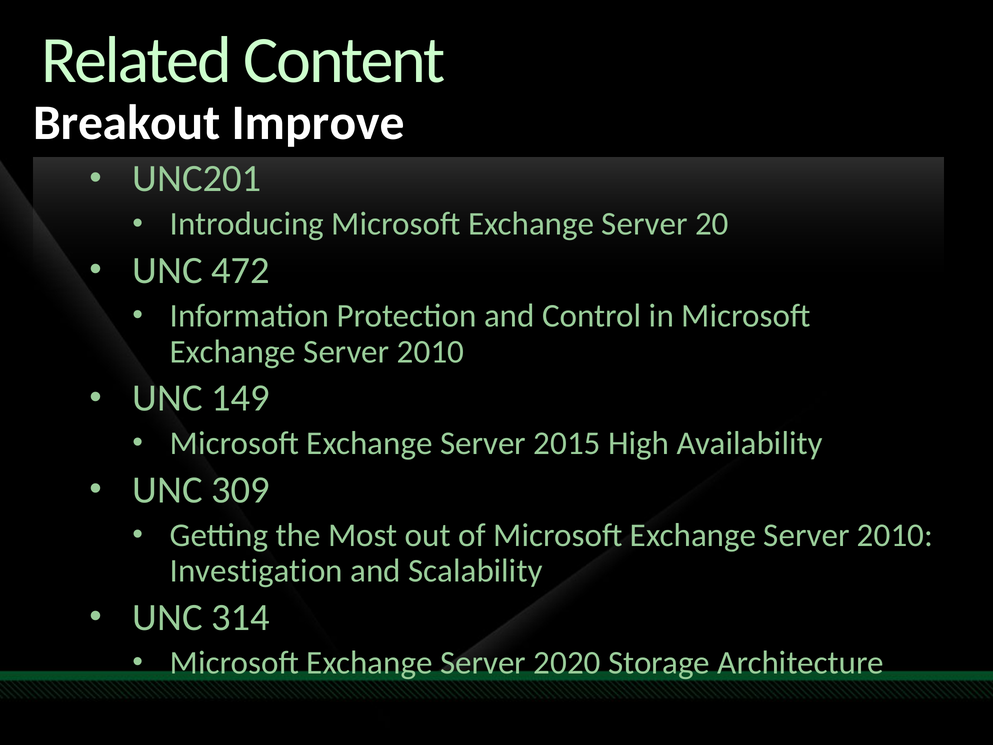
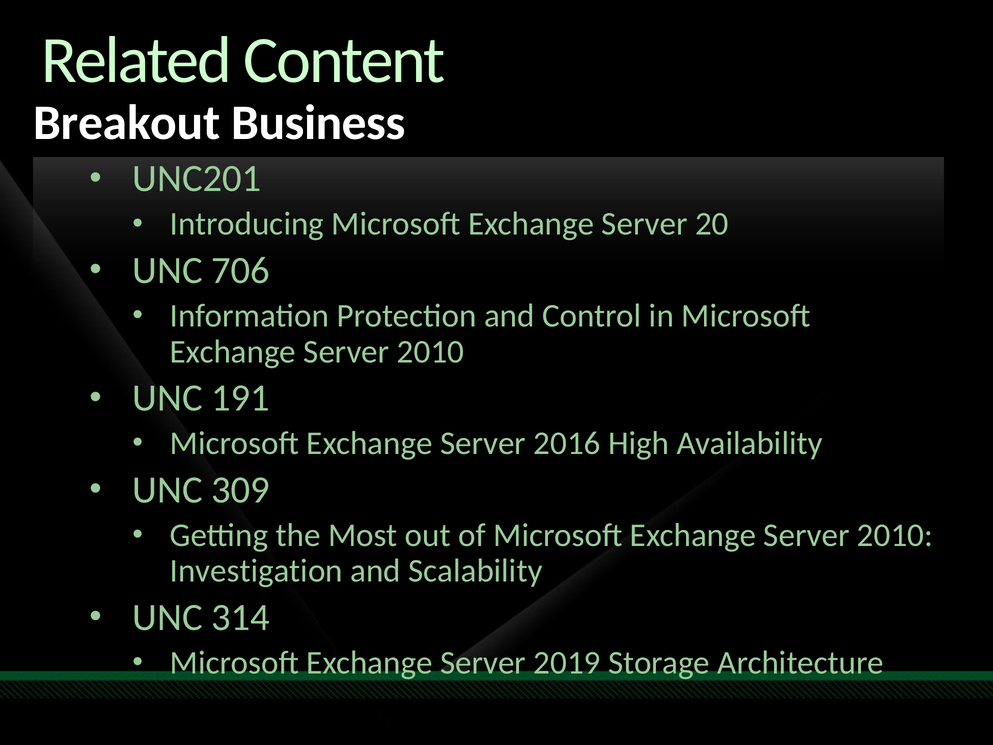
Improve: Improve -> Business (318, 123)
472: 472 -> 706 (241, 270)
149: 149 -> 191 (241, 398)
2015: 2015 -> 2016 (567, 443)
2020: 2020 -> 2019 (567, 663)
